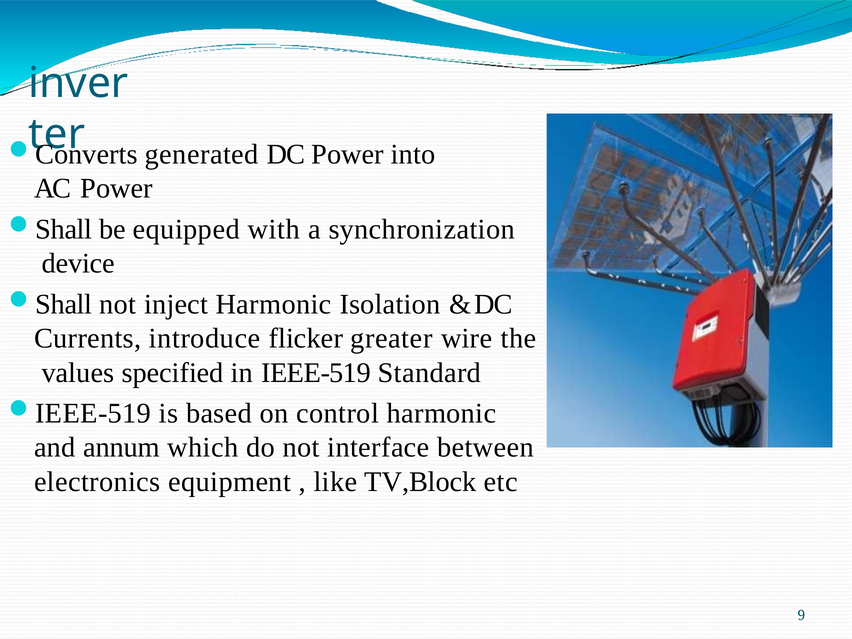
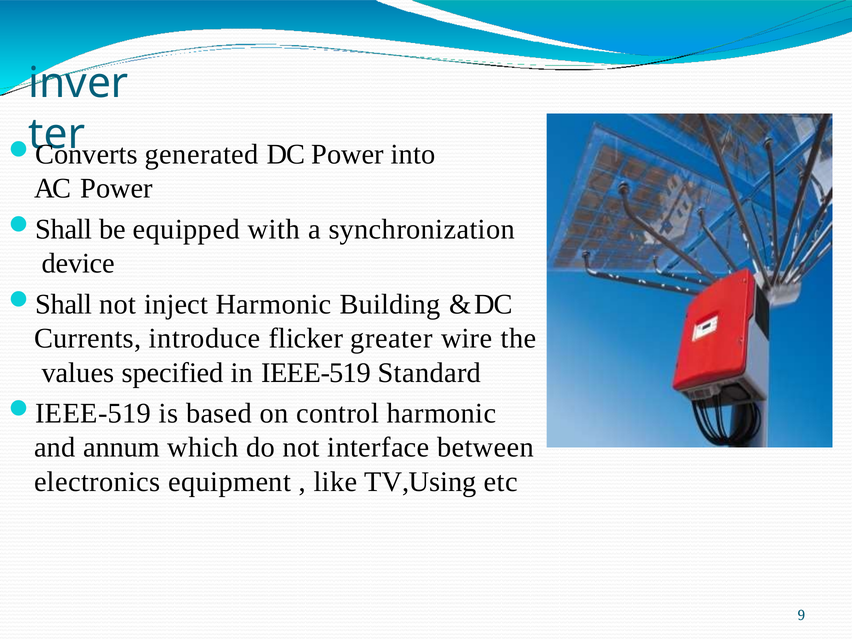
Isolation: Isolation -> Building (390, 304)
TV,Block: TV,Block -> TV,Using (420, 482)
